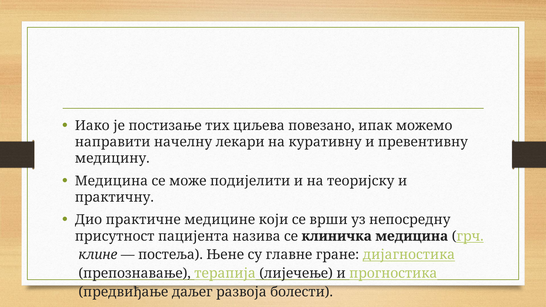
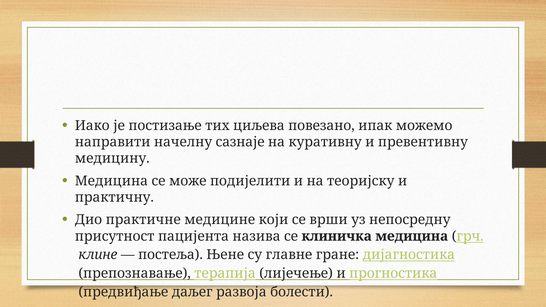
лекари: лекари -> сазнаје (240, 142)
